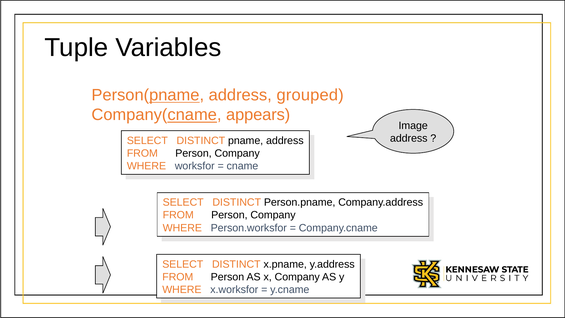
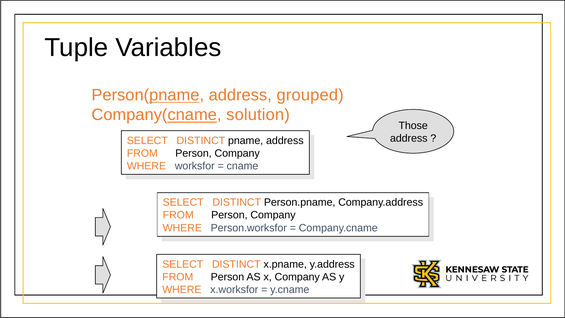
appears: appears -> solution (258, 115)
Image: Image -> Those (413, 126)
